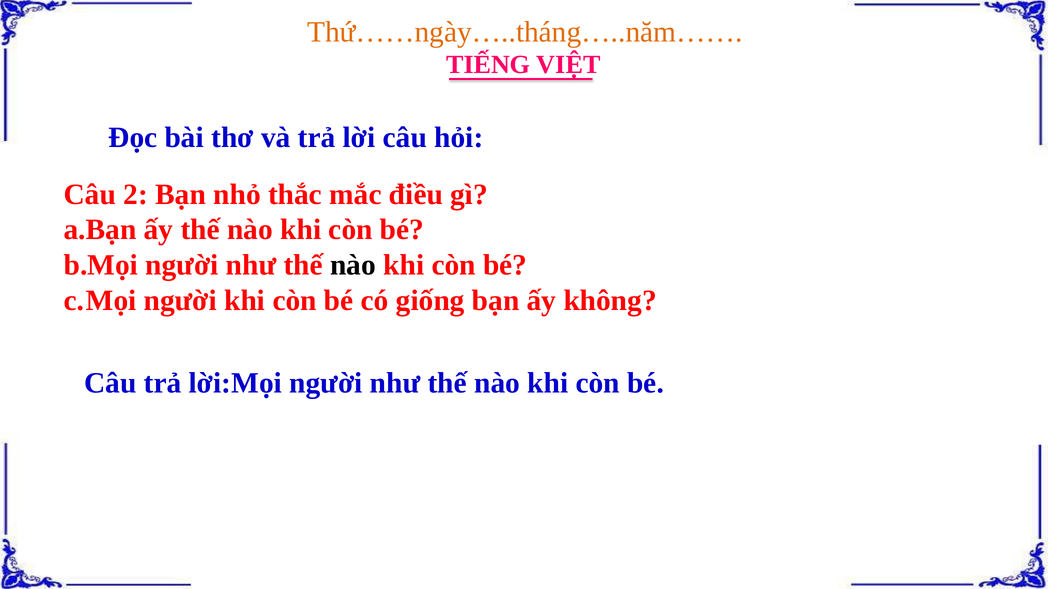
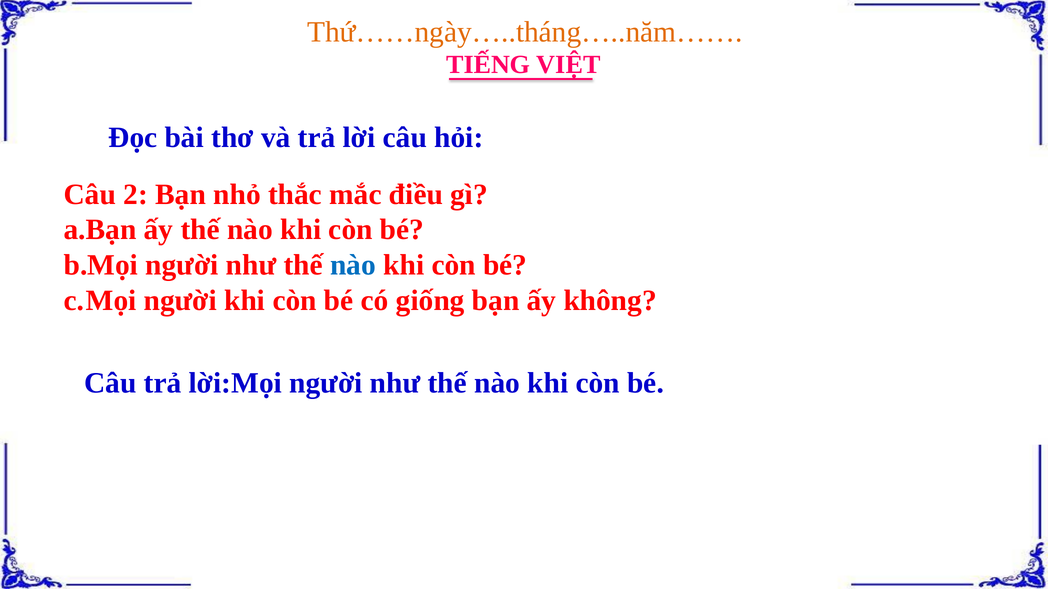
nào colour: black -> blue (353, 265)
